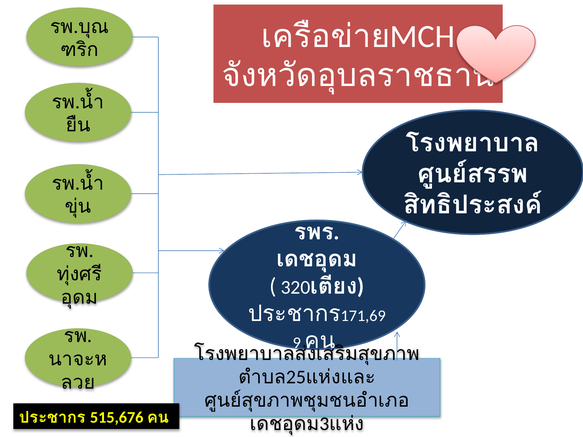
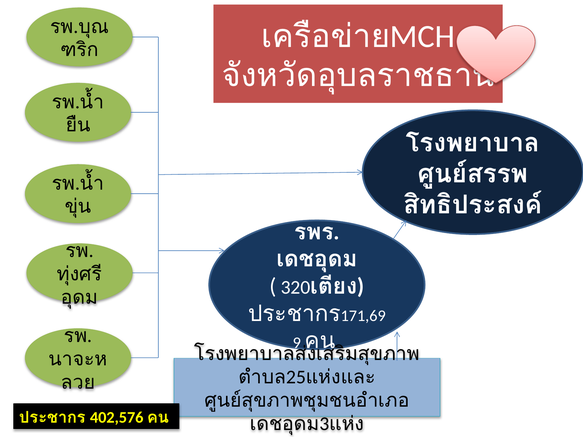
515,676: 515,676 -> 402,576 (117, 418)
